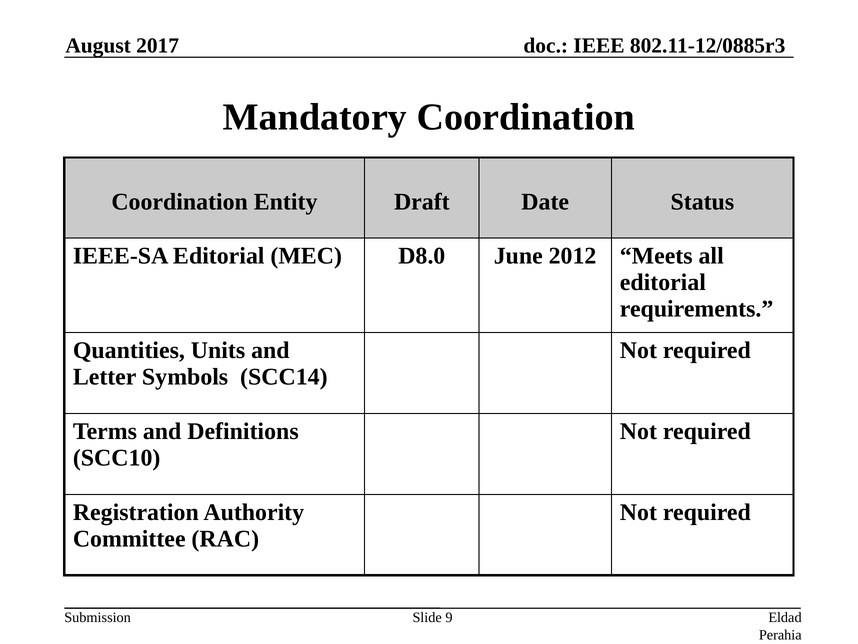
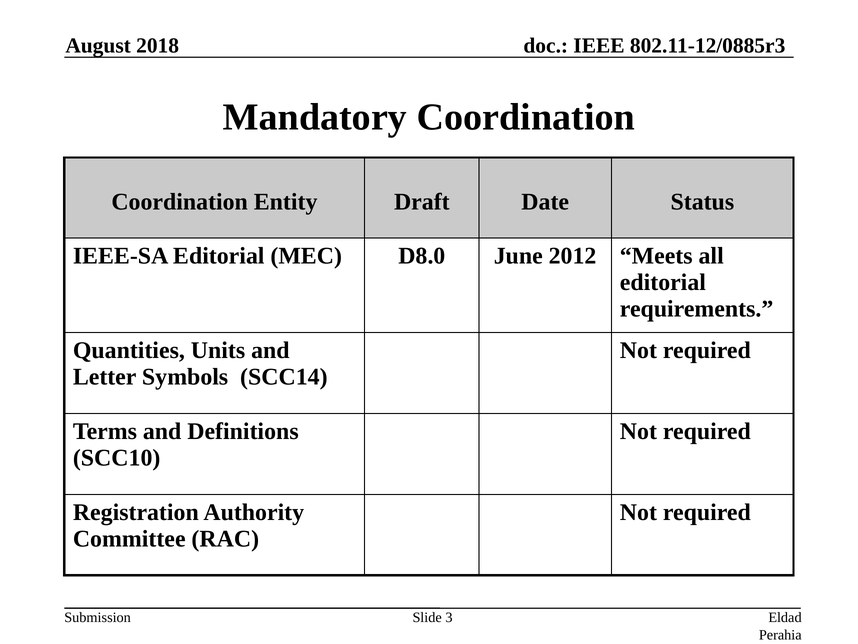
2017: 2017 -> 2018 (158, 46)
9: 9 -> 3 (449, 617)
